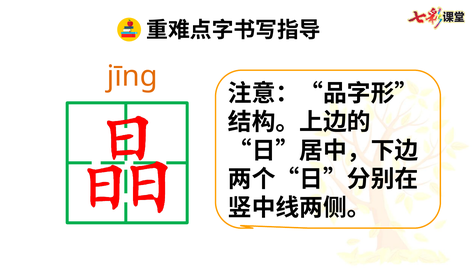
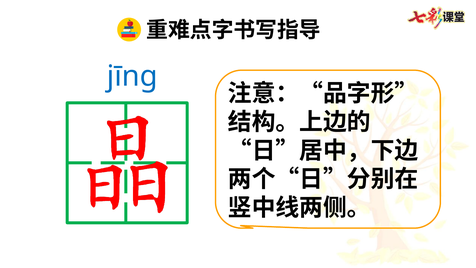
jīng colour: orange -> blue (132, 76)
